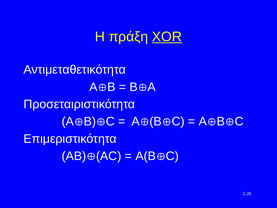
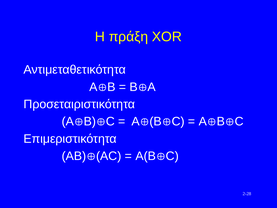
XOR underline: present -> none (167, 37)
